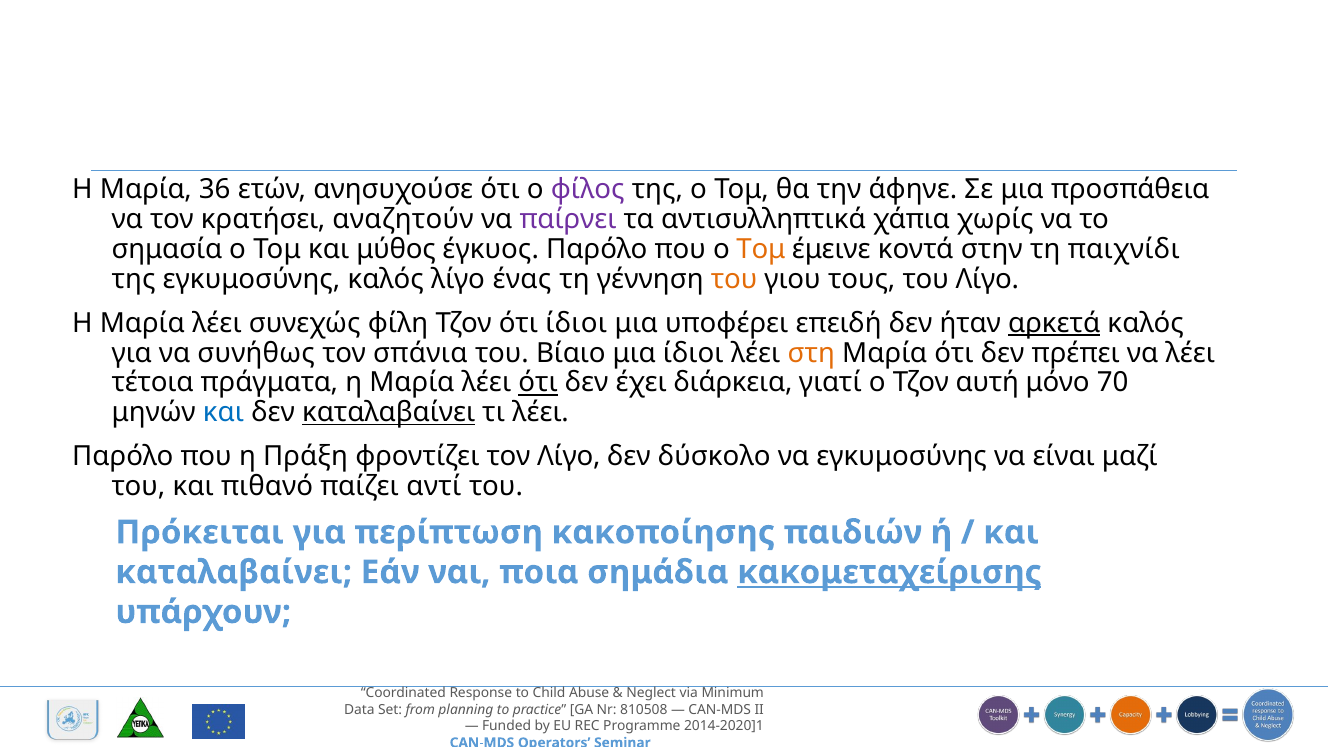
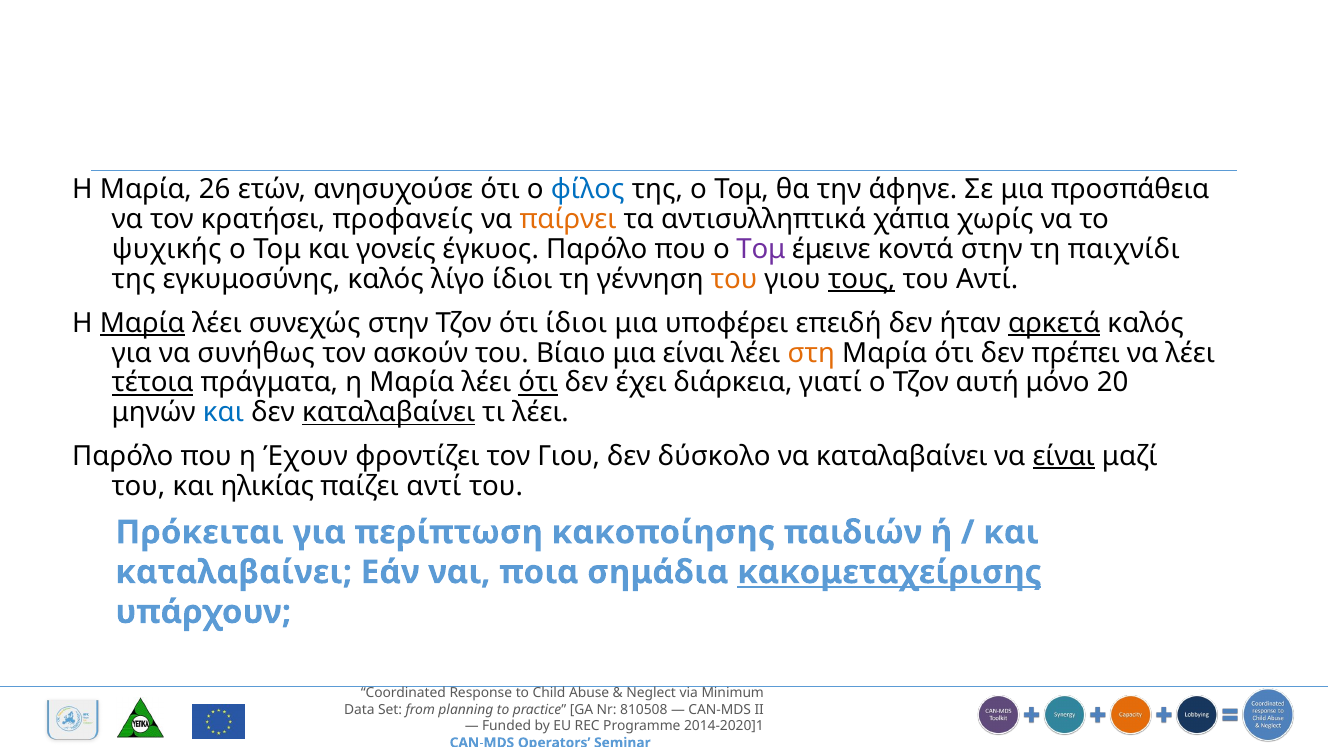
36: 36 -> 26 (215, 190)
φίλος colour: purple -> blue (588, 190)
αναζητούν: αναζητούν -> προφανείς (403, 220)
παίρνει colour: purple -> orange (568, 220)
σημασία: σημασία -> ψυχικής (167, 249)
μύθος: μύθος -> γονείς (396, 249)
Τομ colour: orange -> purple (761, 249)
λίγο ένας: ένας -> ίδιοι (522, 279)
τους underline: none -> present (862, 279)
του Λίγο: Λίγο -> Αντί (987, 279)
Μαρία underline: none -> present (142, 323)
συνεχώς φίλη: φίλη -> στην (398, 323)
σπάνια: σπάνια -> ασκούν (421, 353)
μια ίδιοι: ίδιοι -> είναι (693, 353)
τέτοια underline: none -> present (153, 383)
70: 70 -> 20 (1113, 383)
Πράξη: Πράξη -> Έχουν (305, 456)
τον Λίγο: Λίγο -> Γιου (569, 456)
να εγκυμοσύνης: εγκυμοσύνης -> καταλαβαίνει (902, 456)
είναι underline: none -> present (1064, 456)
πιθανό: πιθανό -> ηλικίας (267, 486)
